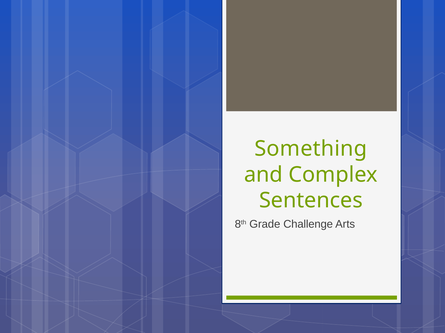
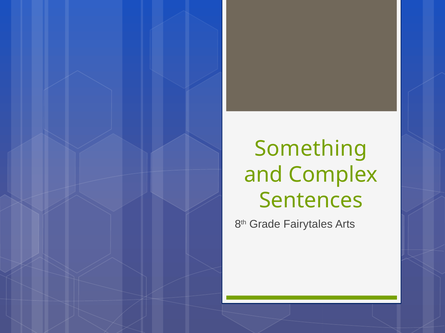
Challenge: Challenge -> Fairytales (308, 225)
